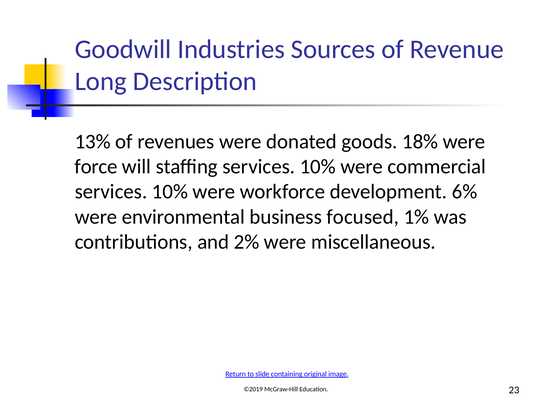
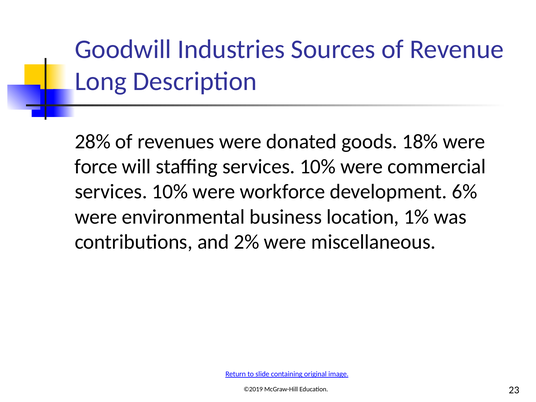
13%: 13% -> 28% (93, 142)
focused: focused -> location (363, 217)
